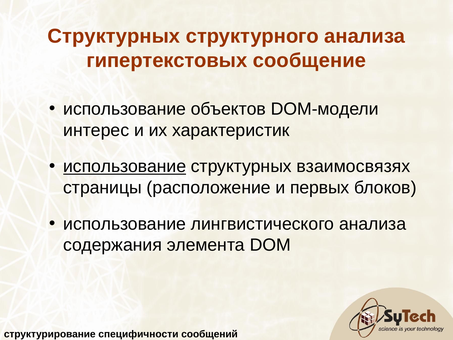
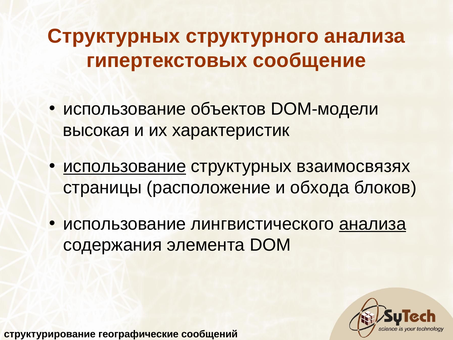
интерес: интерес -> высокая (96, 130)
первых: первых -> обхода (320, 188)
анализа underline: none -> present (373, 224)
специфичности: специфичности -> географические (138, 334)
